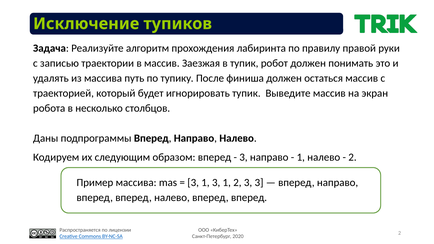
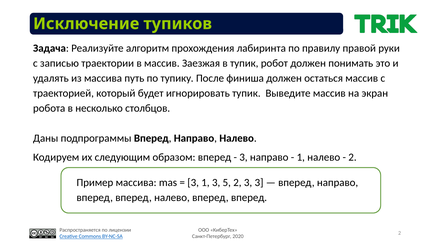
1 3 1: 1 -> 5 (227, 183)
